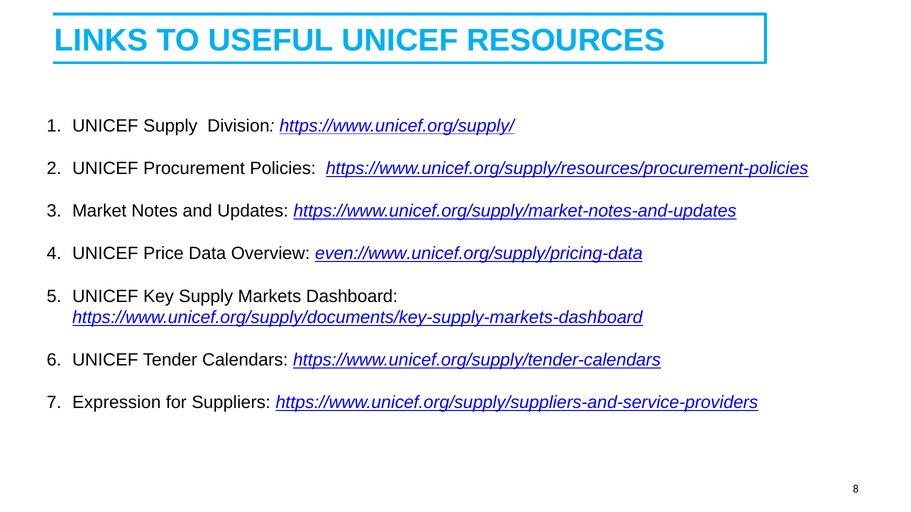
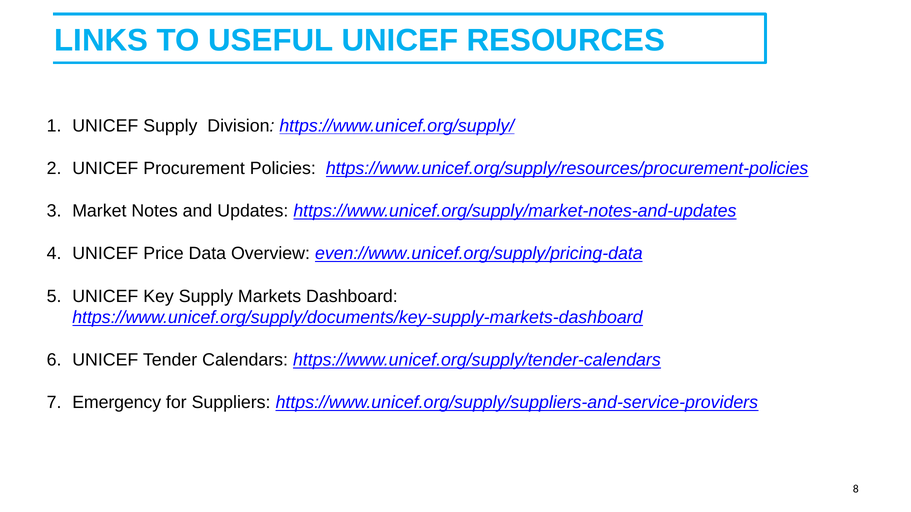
Expression: Expression -> Emergency (117, 403)
